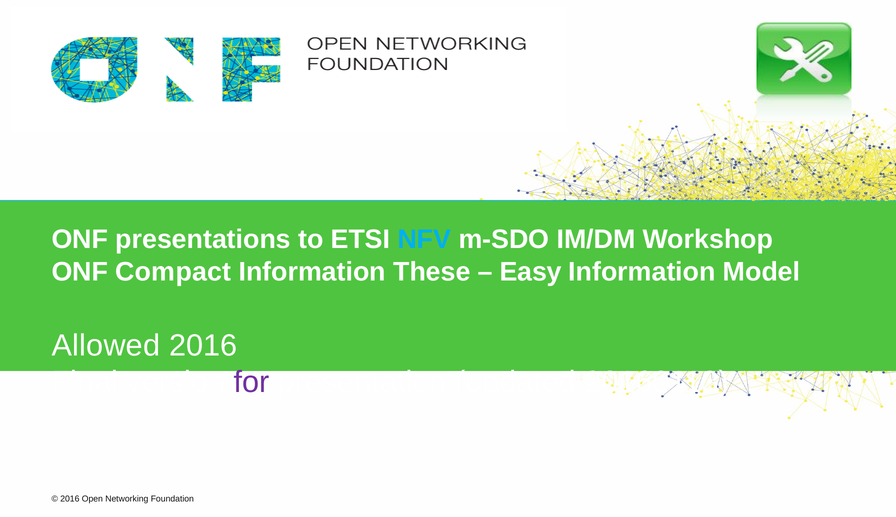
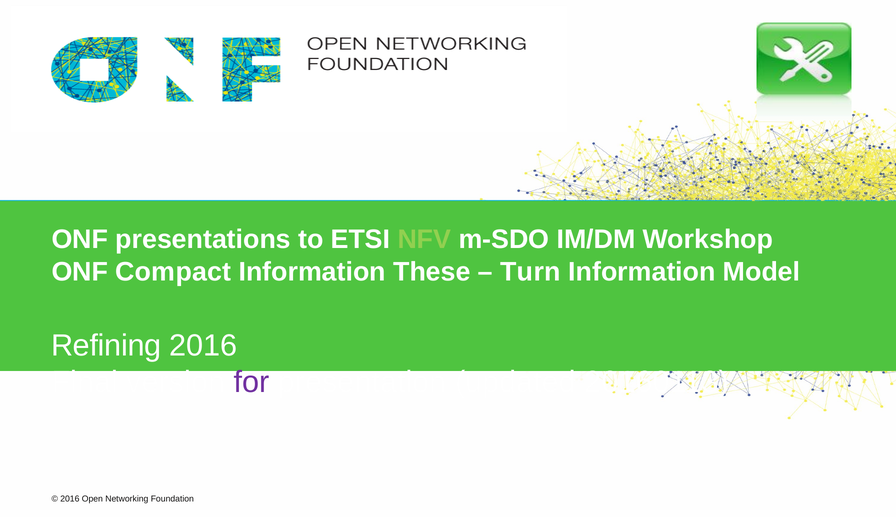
NFV colour: light blue -> light green (424, 240)
Easy: Easy -> Turn (531, 272)
Allowed: Allowed -> Refining (106, 346)
